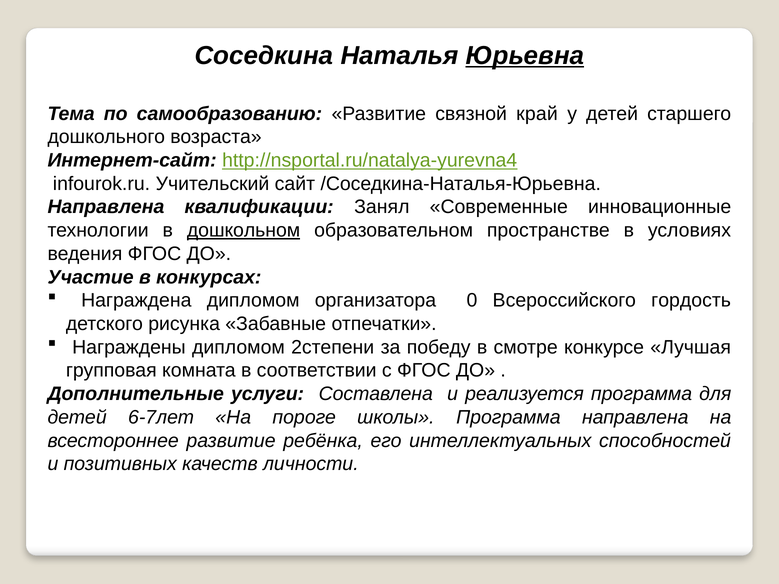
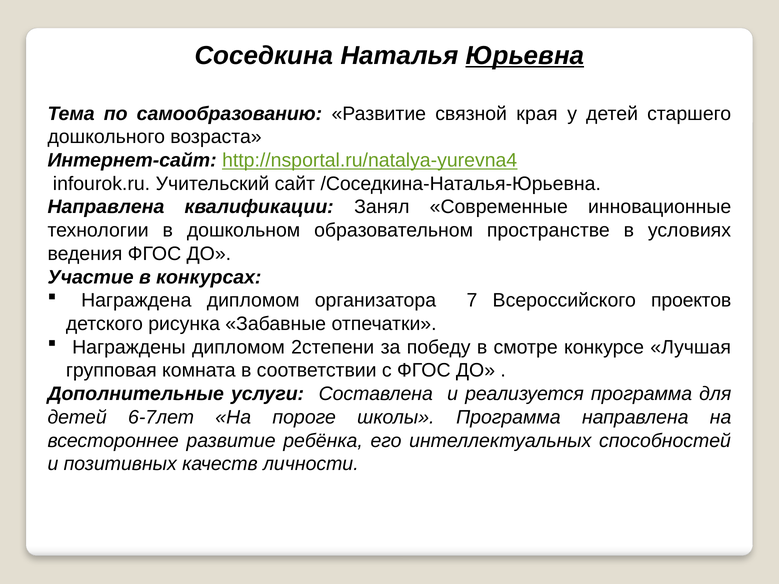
край: край -> края (537, 114)
дошкольном underline: present -> none (244, 230)
0: 0 -> 7 (472, 301)
гордость: гордость -> проектов (691, 301)
